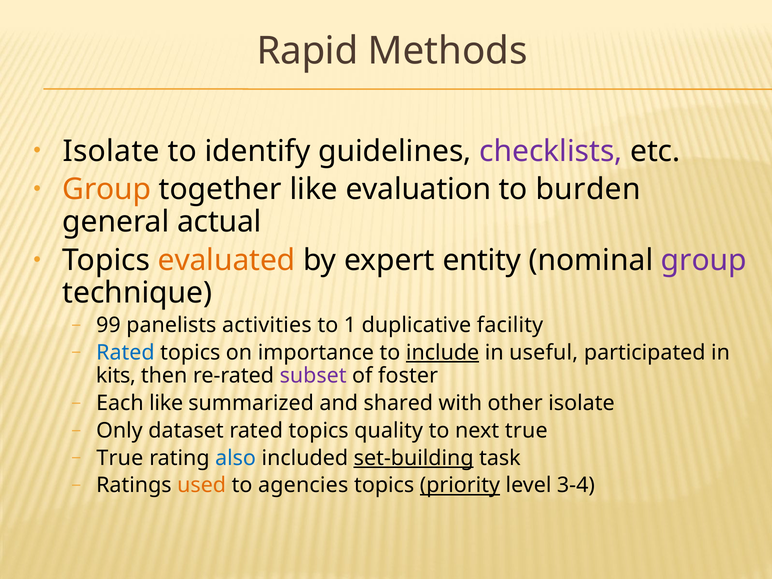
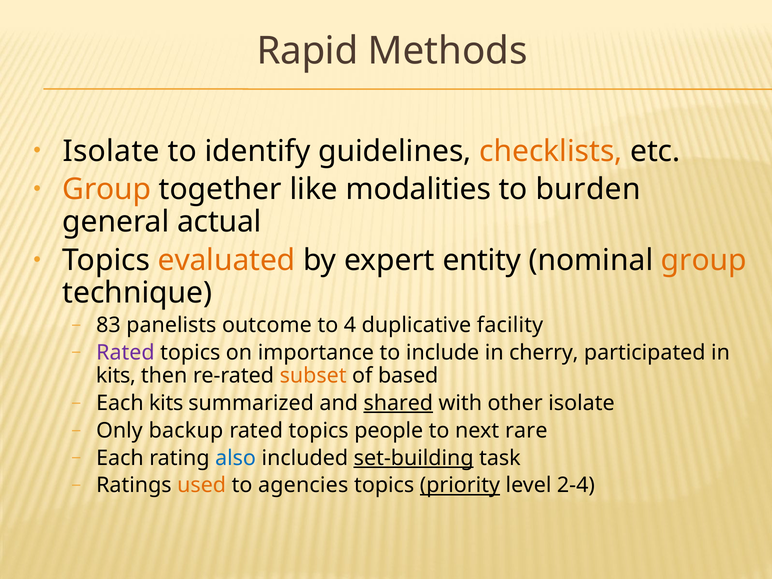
checklists colour: purple -> orange (551, 151)
evaluation: evaluation -> modalities (418, 190)
group colour: purple -> orange (704, 260)
99: 99 -> 83 (108, 325)
activities: activities -> outcome (267, 325)
1: 1 -> 4 (350, 325)
Rated colour: blue -> purple (125, 352)
include underline: present -> none (443, 352)
useful: useful -> cherry (544, 352)
subset colour: purple -> orange (313, 376)
foster: foster -> based (408, 376)
Each like: like -> kits (166, 403)
shared underline: none -> present (398, 403)
dataset: dataset -> backup (186, 430)
quality: quality -> people (389, 430)
next true: true -> rare (526, 430)
True: True -> Each (120, 458)
3-4: 3-4 -> 2-4 (576, 485)
